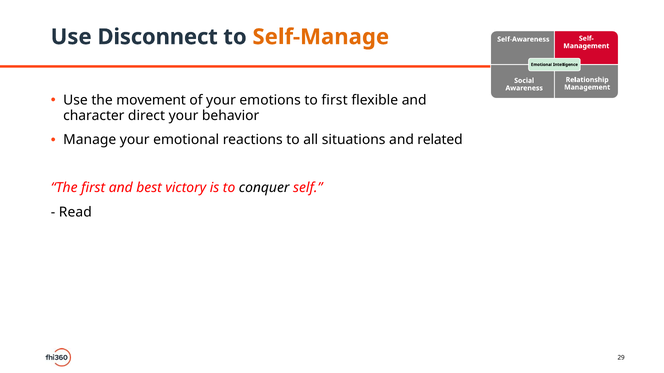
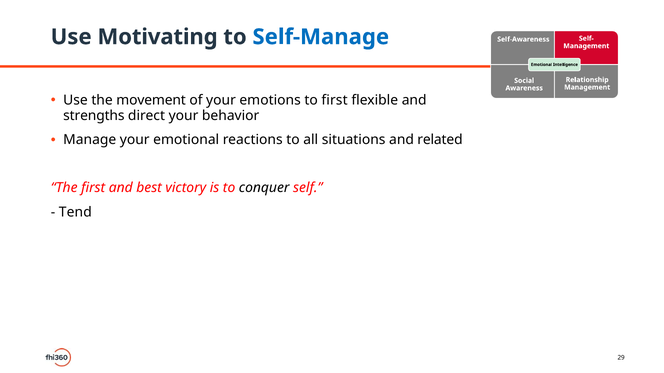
Disconnect: Disconnect -> Motivating (158, 37)
Self-Manage colour: orange -> blue (321, 37)
character: character -> strengths (94, 116)
Read: Read -> Tend (75, 212)
